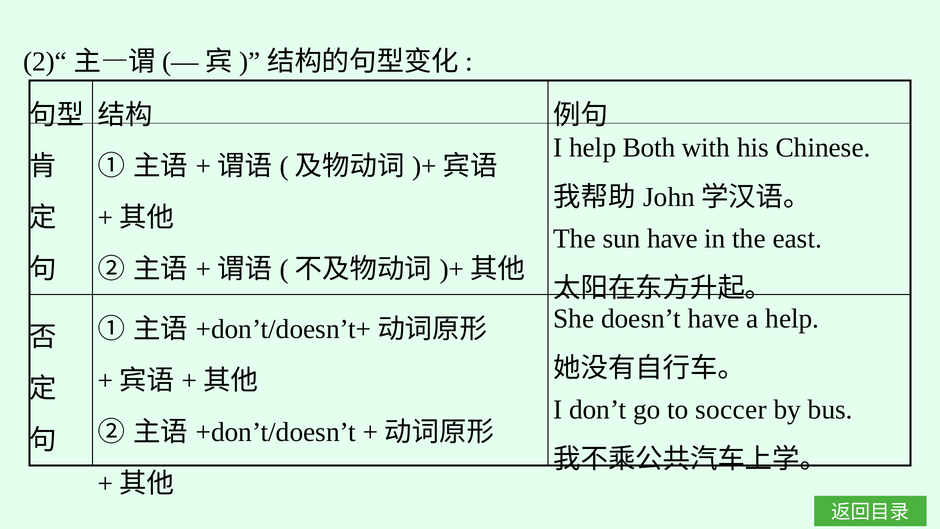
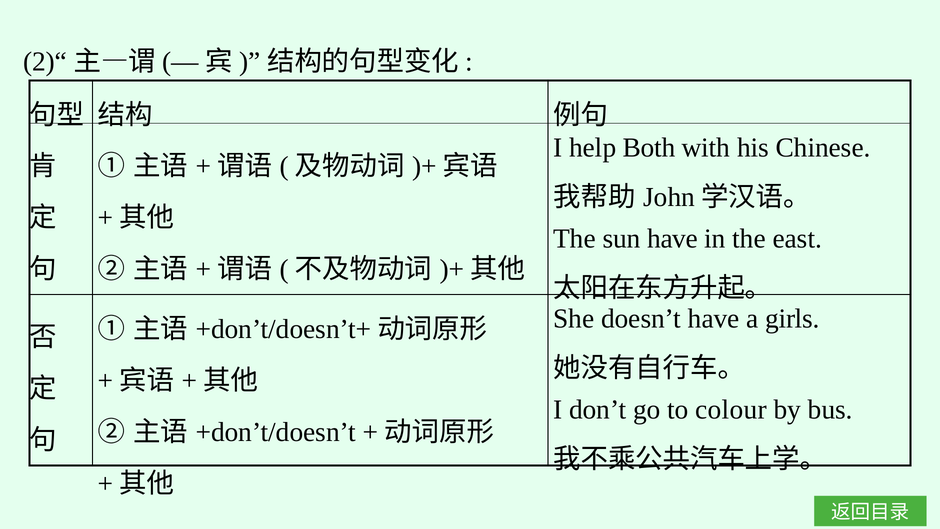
a help: help -> girls (792, 319)
soccer: soccer -> colour (731, 410)
